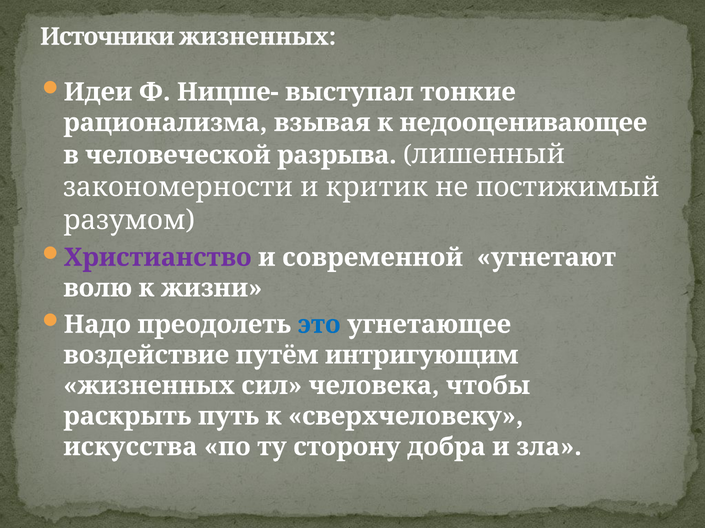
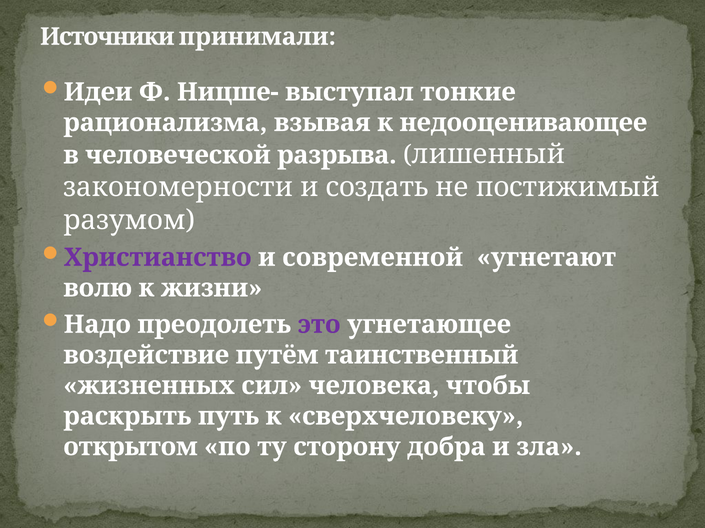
Источники жизненных: жизненных -> принимали (257, 37)
критик: критик -> создать (377, 187)
это colour: blue -> purple (319, 325)
интригующим: интригующим -> таинственный (422, 356)
искусства: искусства -> открытом (131, 447)
